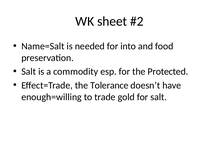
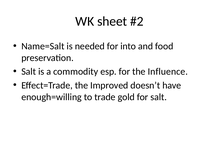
Protected: Protected -> Influence (168, 71)
Tolerance: Tolerance -> Improved (109, 85)
